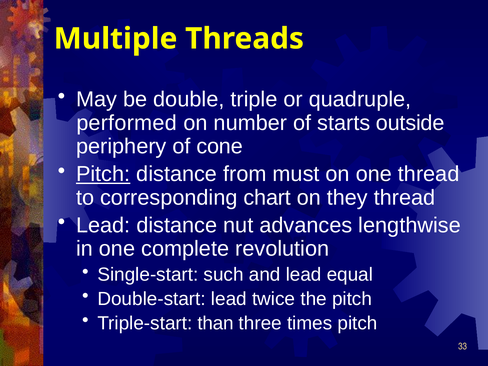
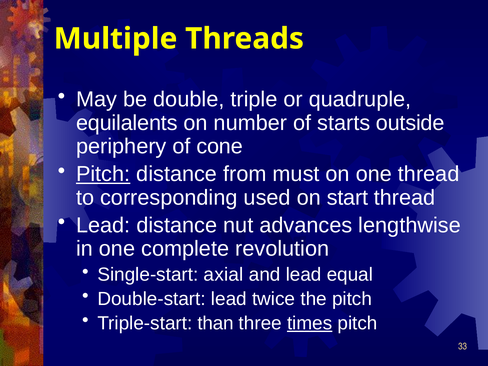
performed: performed -> equilalents (127, 123)
chart: chart -> used (267, 198)
they: they -> start (347, 198)
such: such -> axial (223, 275)
times underline: none -> present (310, 323)
